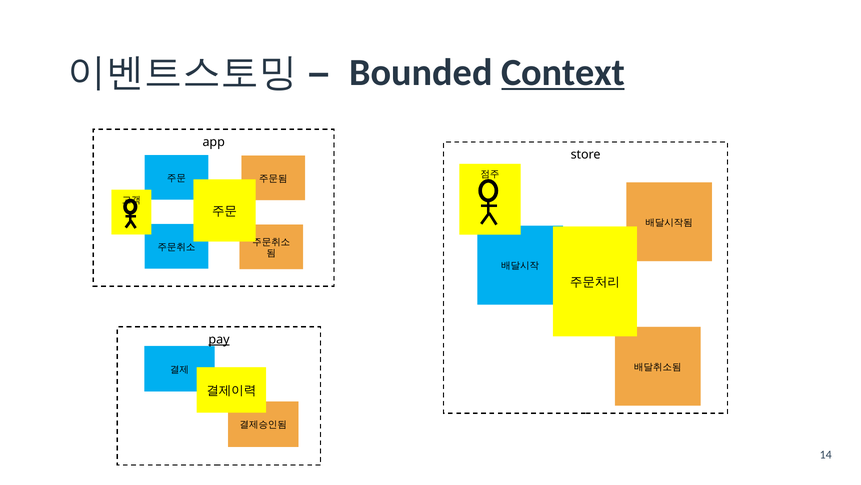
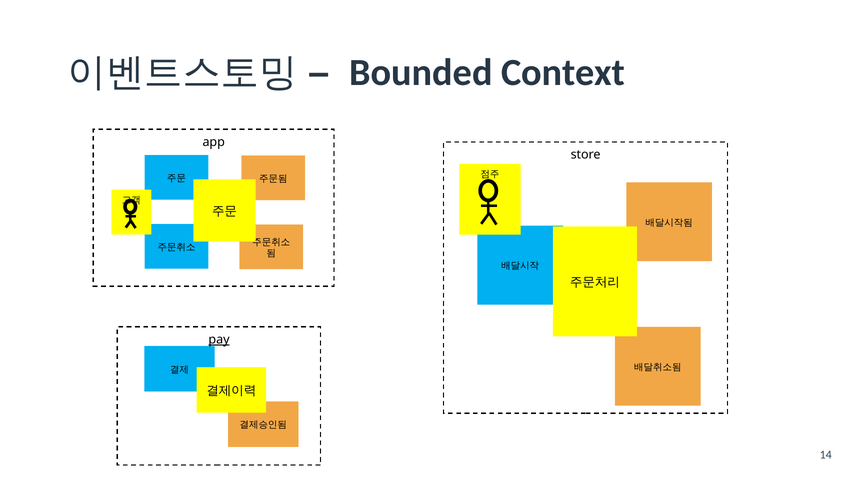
Context underline: present -> none (563, 72)
